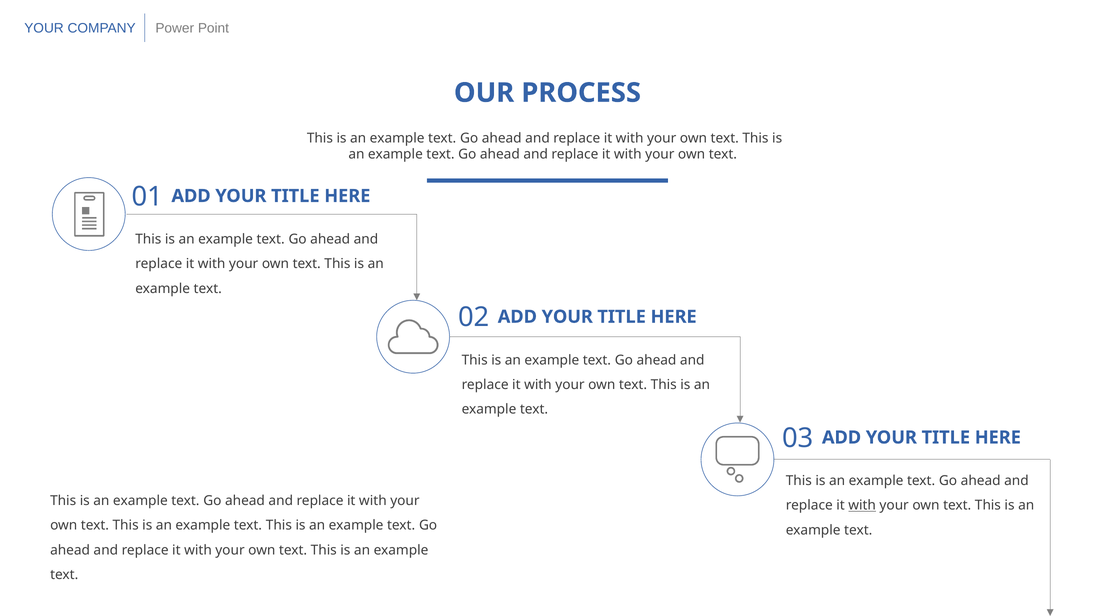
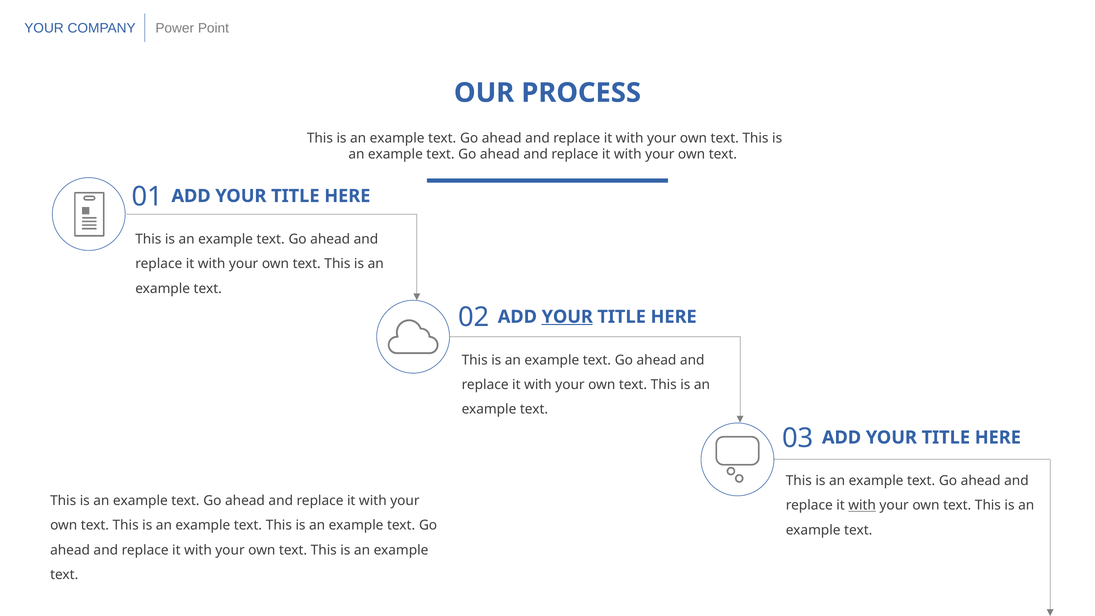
YOUR underline: none -> present (567, 317)
